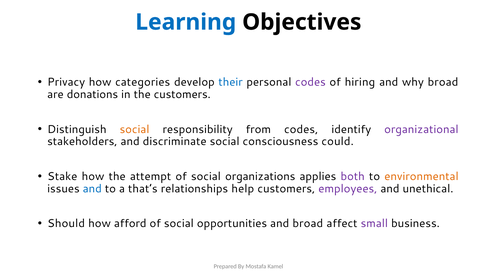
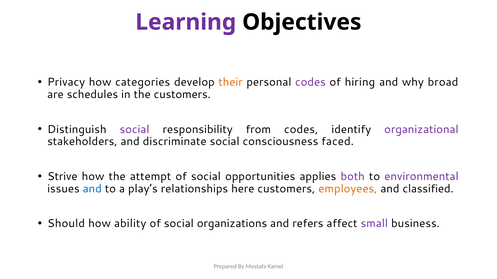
Learning colour: blue -> purple (186, 22)
their colour: blue -> orange (231, 82)
donations: donations -> schedules (92, 95)
social colour: orange -> purple (135, 130)
could: could -> faced (338, 142)
Stake: Stake -> Strive (62, 177)
organizations: organizations -> opportunities (260, 177)
environmental colour: orange -> purple (421, 177)
that’s: that’s -> play’s (143, 189)
help: help -> here (243, 189)
employees colour: purple -> orange (348, 189)
unethical: unethical -> classified (428, 189)
afford: afford -> ability (130, 224)
opportunities: opportunities -> organizations (232, 224)
and broad: broad -> refers (308, 224)
